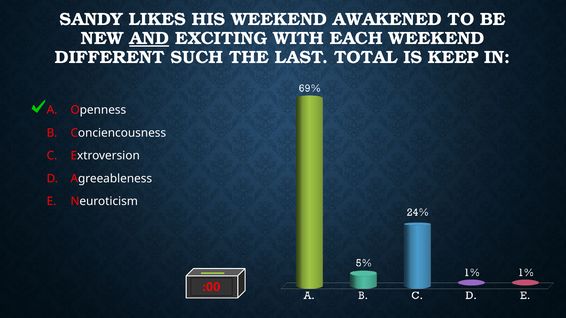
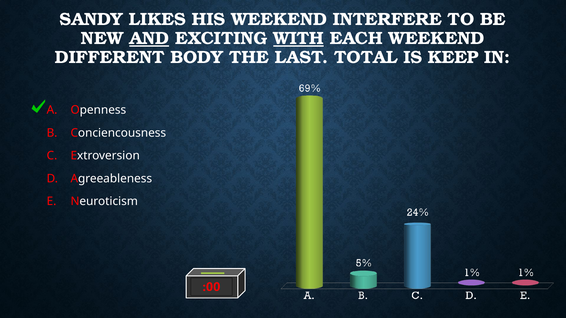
AWAKENED: AWAKENED -> INTERFERE (387, 19)
WITH underline: none -> present (298, 38)
SUCH: SUCH -> BODY (197, 58)
